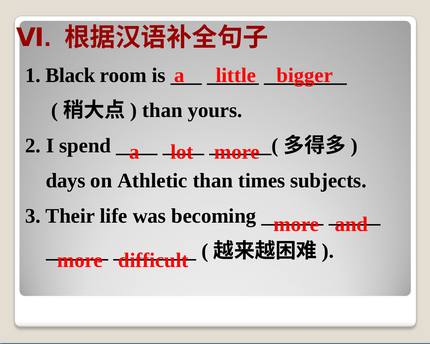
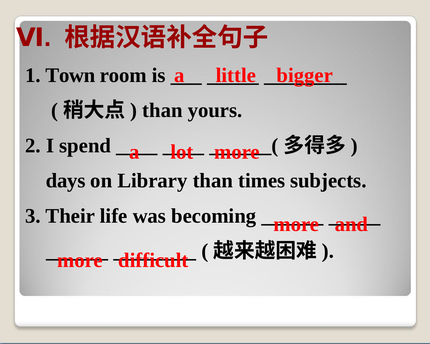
Black: Black -> Town (70, 75)
Athletic: Athletic -> Library (152, 181)
